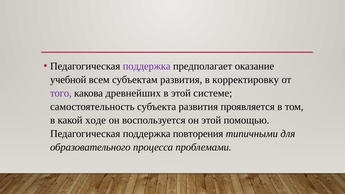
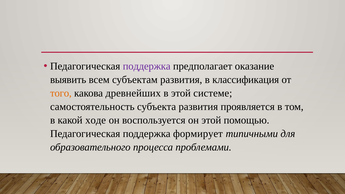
учебной: учебной -> выявить (68, 80)
корректировку: корректировку -> классификация (246, 80)
того colour: purple -> orange (61, 93)
повторения: повторения -> формирует (198, 134)
